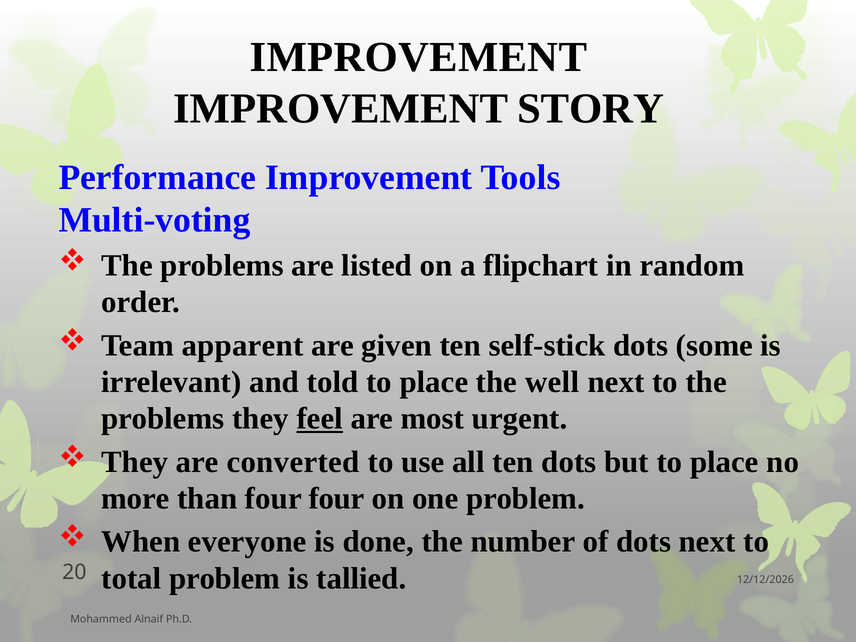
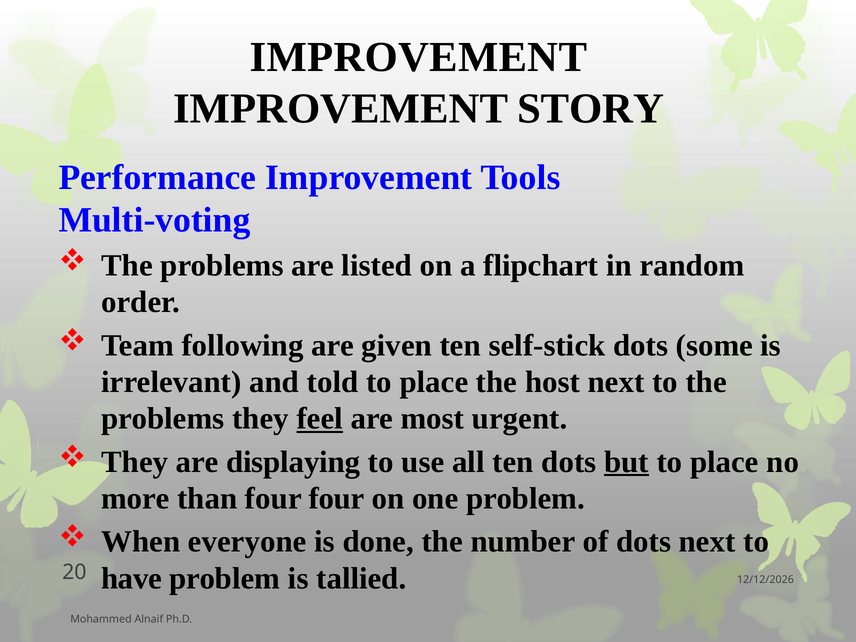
apparent: apparent -> following (243, 345)
well: well -> host (552, 382)
converted: converted -> displaying (293, 462)
but underline: none -> present (626, 462)
total: total -> have (131, 578)
